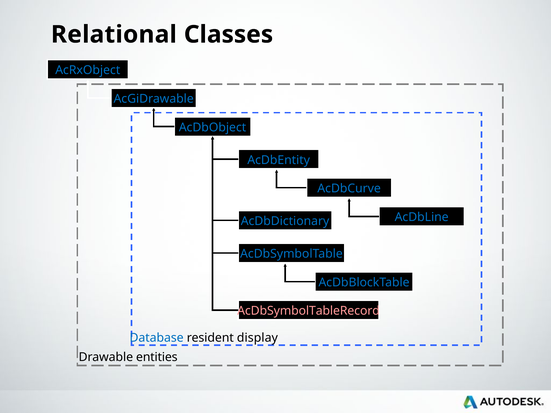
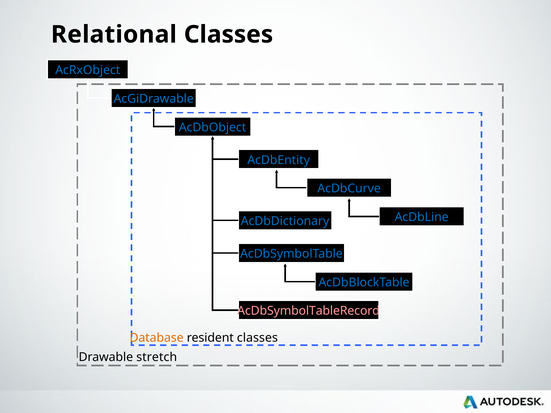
Database colour: blue -> orange (157, 338)
resident display: display -> classes (257, 338)
entities: entities -> stretch (157, 357)
